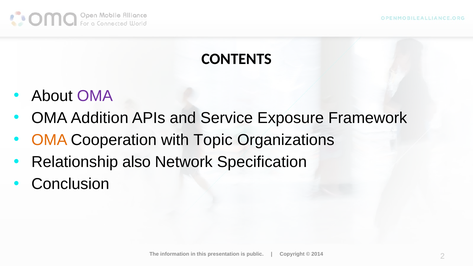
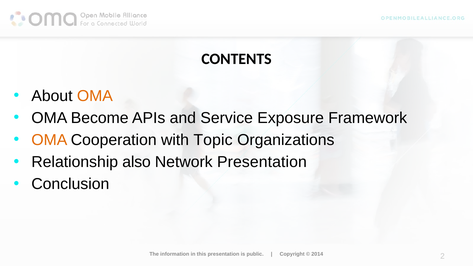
OMA colour: purple -> orange (95, 96)
Addition: Addition -> Become (100, 118)
Network Specification: Specification -> Presentation (262, 162)
